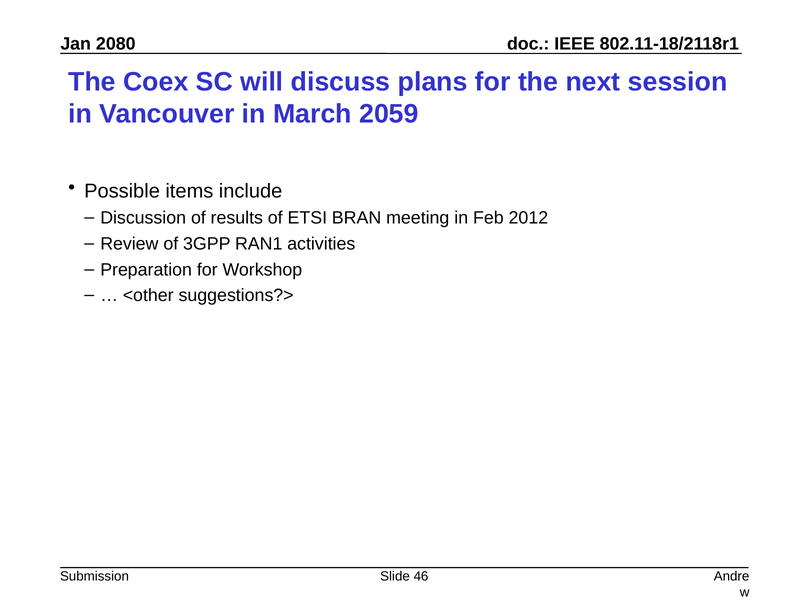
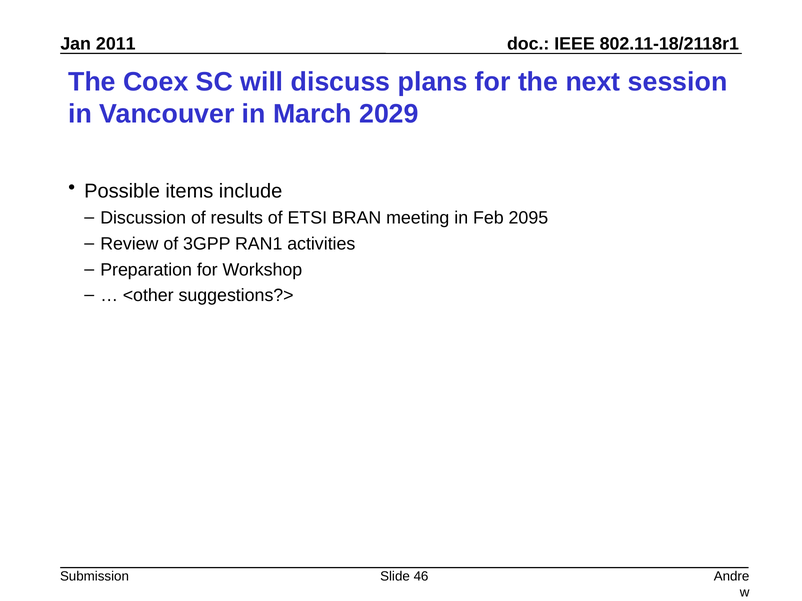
2080: 2080 -> 2011 (116, 44)
2059: 2059 -> 2029 (389, 114)
2012: 2012 -> 2095 (528, 218)
